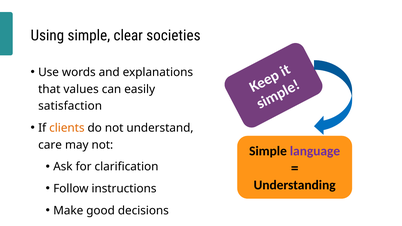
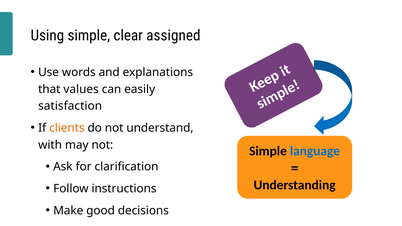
societies: societies -> assigned (173, 35)
care: care -> with (50, 145)
language colour: purple -> blue (315, 151)
